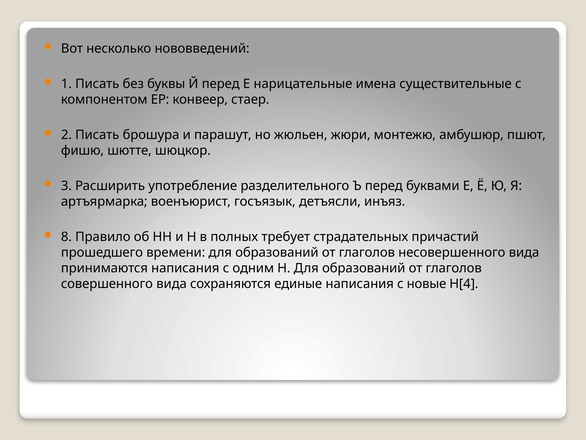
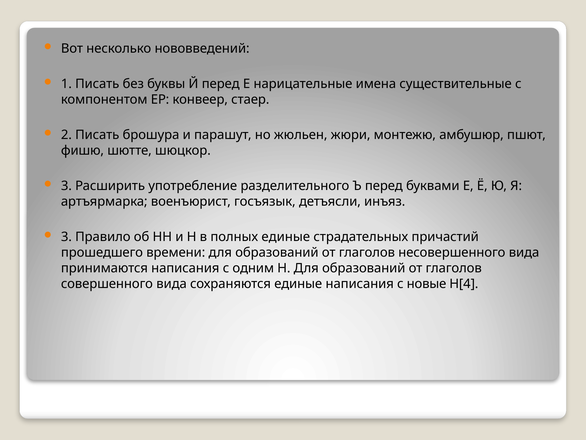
8: 8 -> 3 (66, 237)
полных требует: требует -> единые (286, 237)
